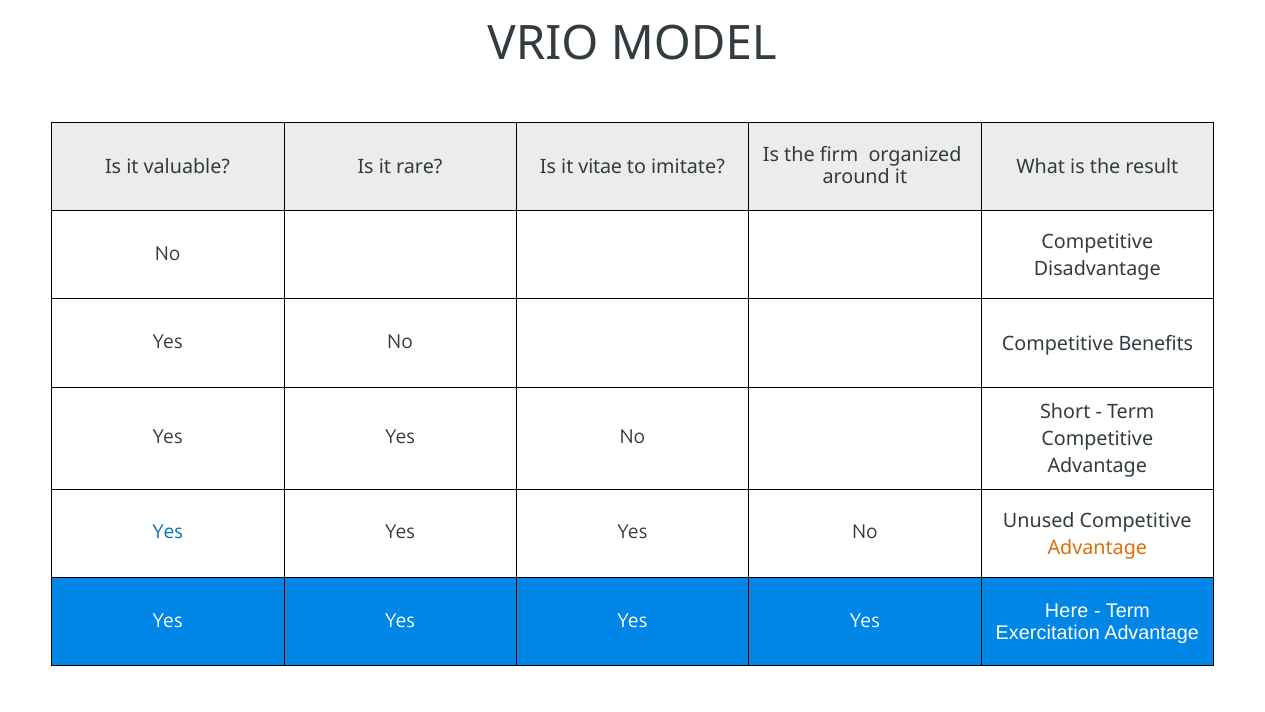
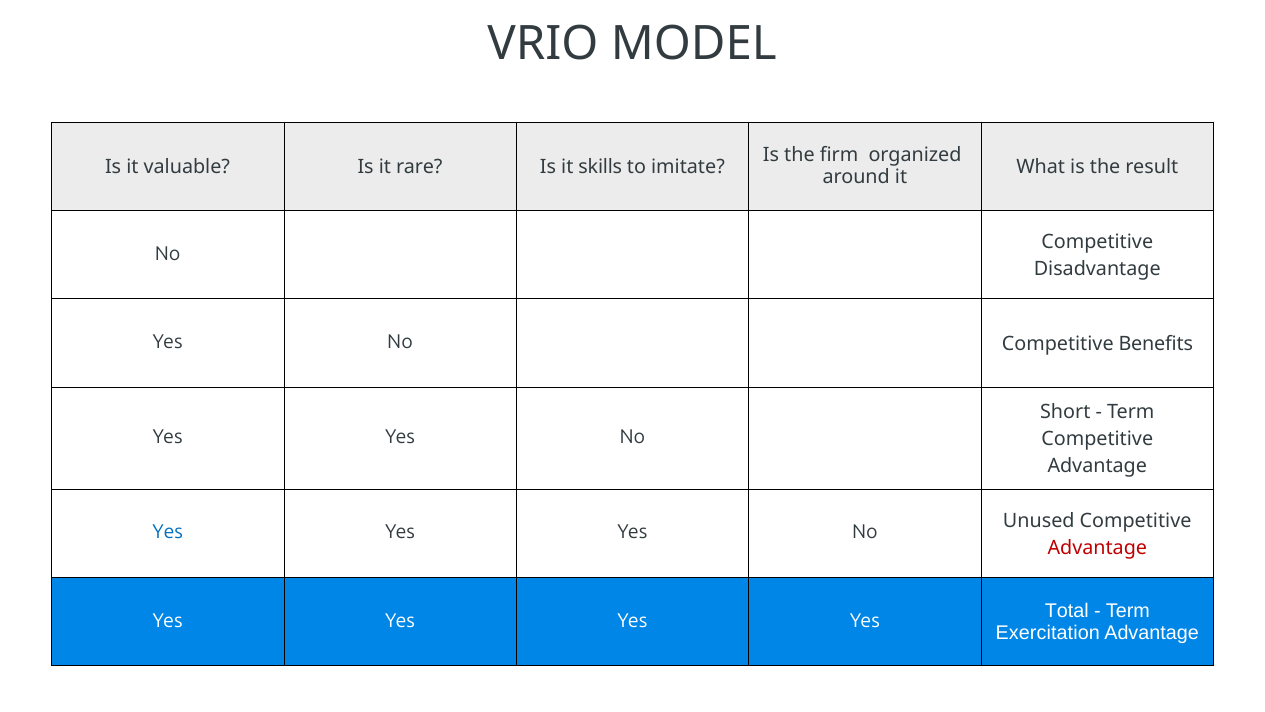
vitae: vitae -> skills (600, 167)
Advantage colour: orange -> red (1097, 547)
Here: Here -> Total (1067, 610)
